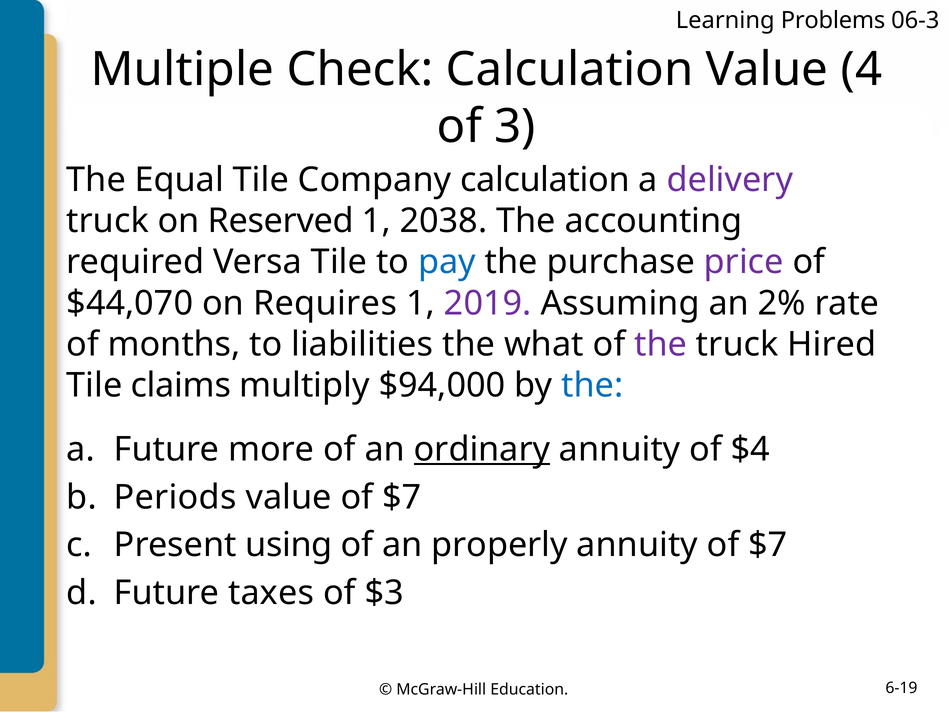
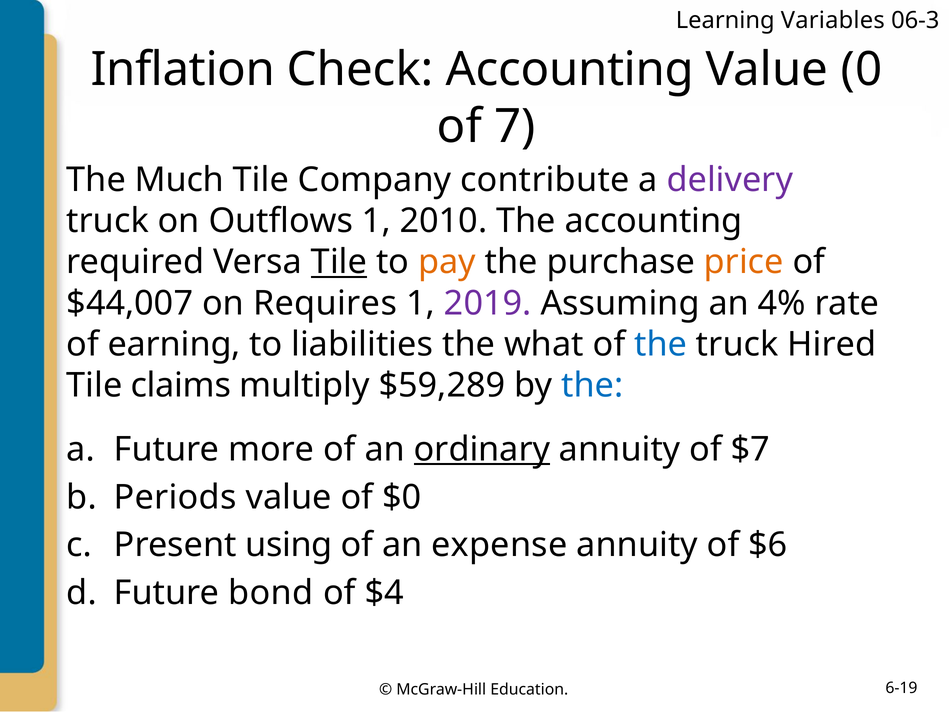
Problems: Problems -> Variables (833, 20)
Multiple: Multiple -> Inflation (183, 70)
Check Calculation: Calculation -> Accounting (570, 70)
4: 4 -> 0 (861, 70)
3: 3 -> 7 (515, 127)
Equal: Equal -> Much (179, 180)
Company calculation: calculation -> contribute (545, 180)
on Reserved: Reserved -> Outflows (281, 221)
2038: 2038 -> 2010 (443, 221)
Tile underline: none -> present (339, 262)
pay colour: blue -> orange (447, 262)
price colour: purple -> orange (744, 262)
$44,070: $44,070 -> $44,007 (130, 303)
2%: 2% -> 4% (782, 303)
months: months -> earning (174, 344)
the colour: purple -> blue (661, 344)
$94,000: $94,000 -> $59,289 (442, 385)
$4: $4 -> $7 (750, 449)
value of $7: $7 -> $0 (402, 497)
properly: properly -> expense (499, 545)
annuity of $7: $7 -> $6 (768, 545)
taxes: taxes -> bond (271, 593)
$3: $3 -> $4 (384, 593)
